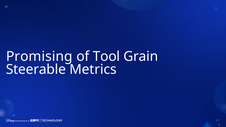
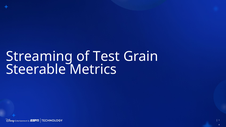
Promising: Promising -> Streaming (39, 56)
Tool: Tool -> Test (106, 56)
